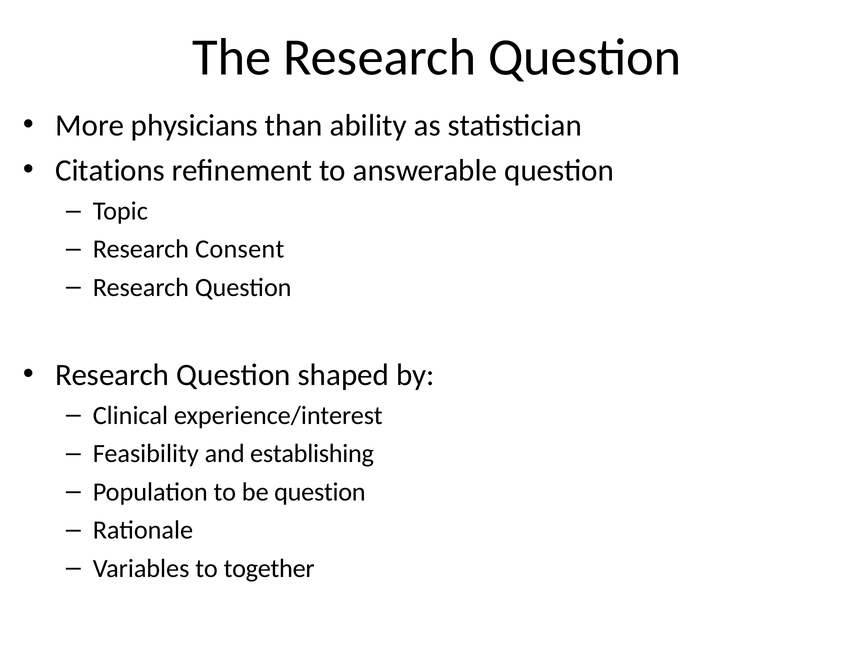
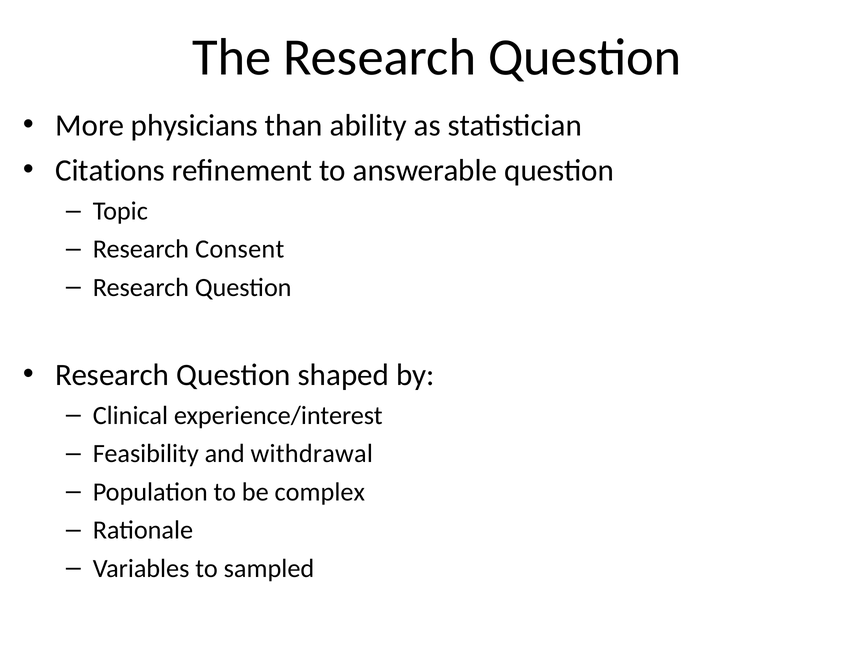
establishing: establishing -> withdrawal (312, 454)
be question: question -> complex (320, 492)
together: together -> sampled (269, 568)
